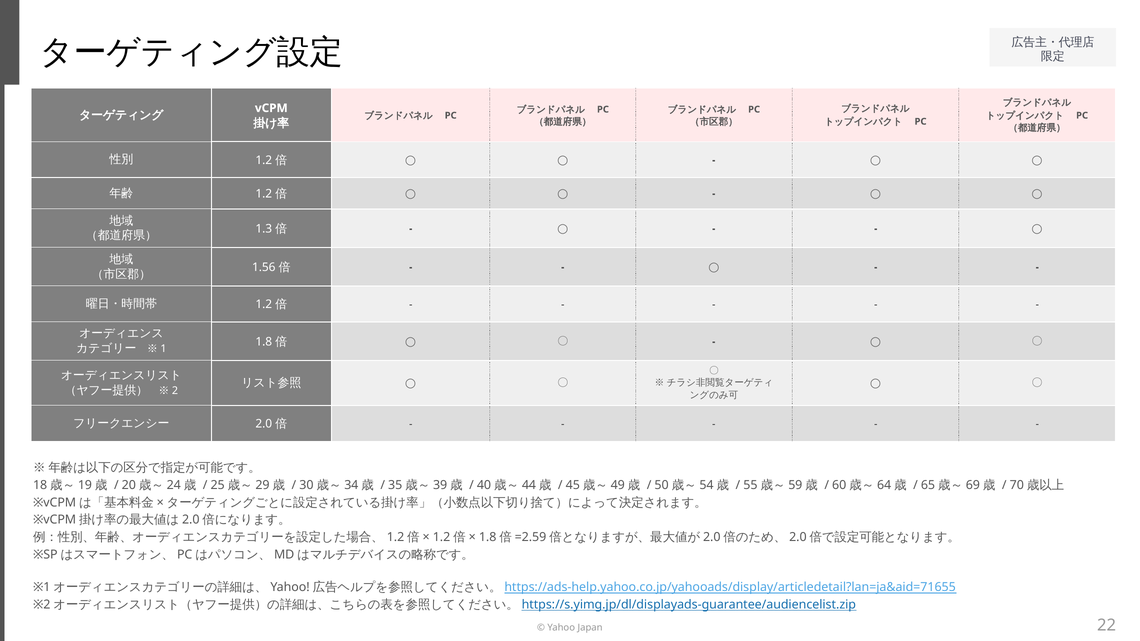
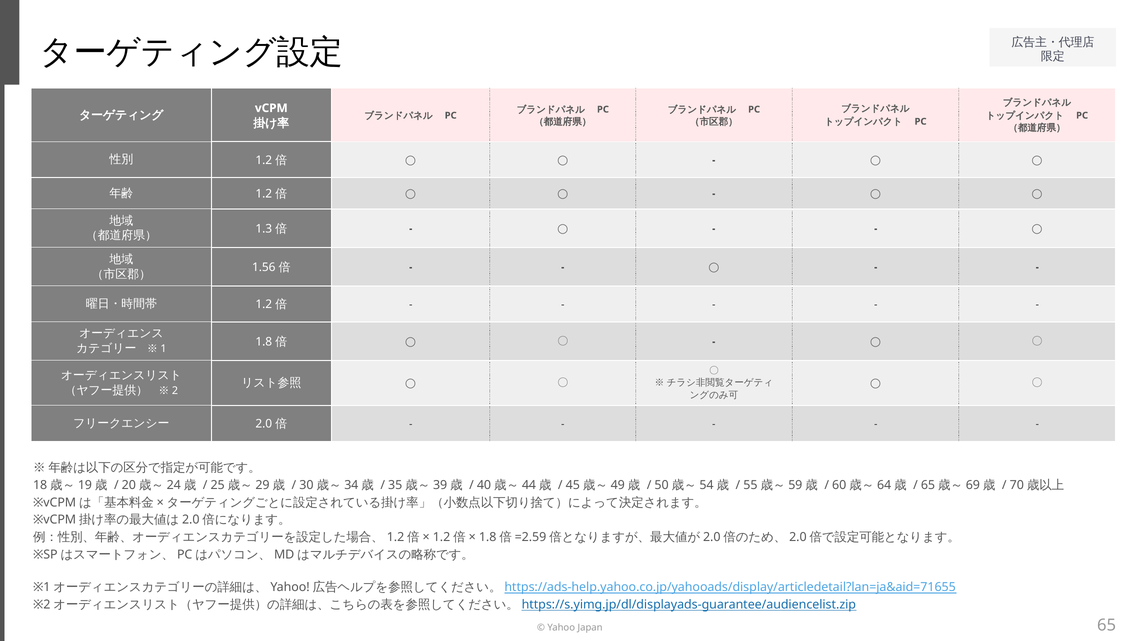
22: 22 -> 65 (1107, 625)
